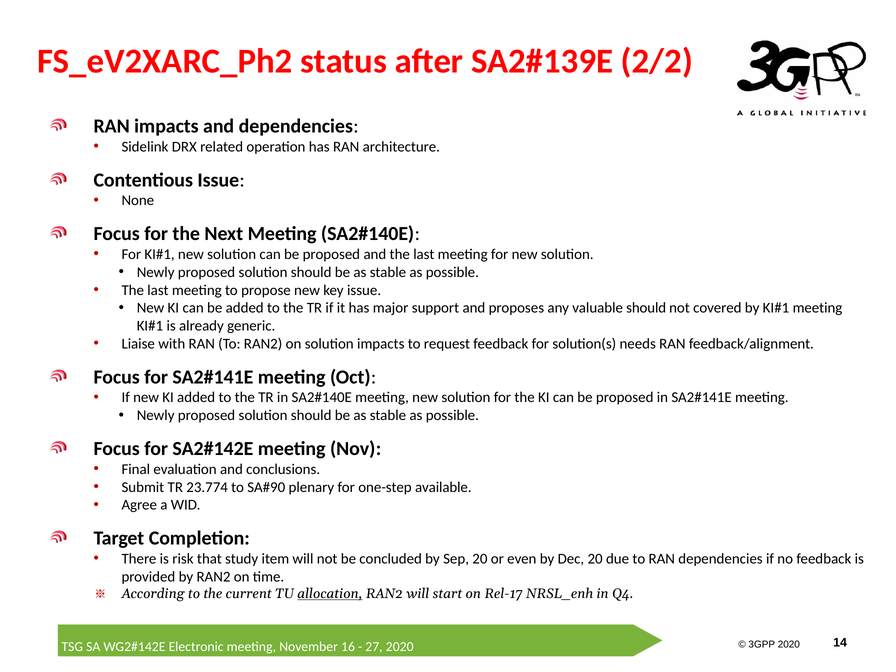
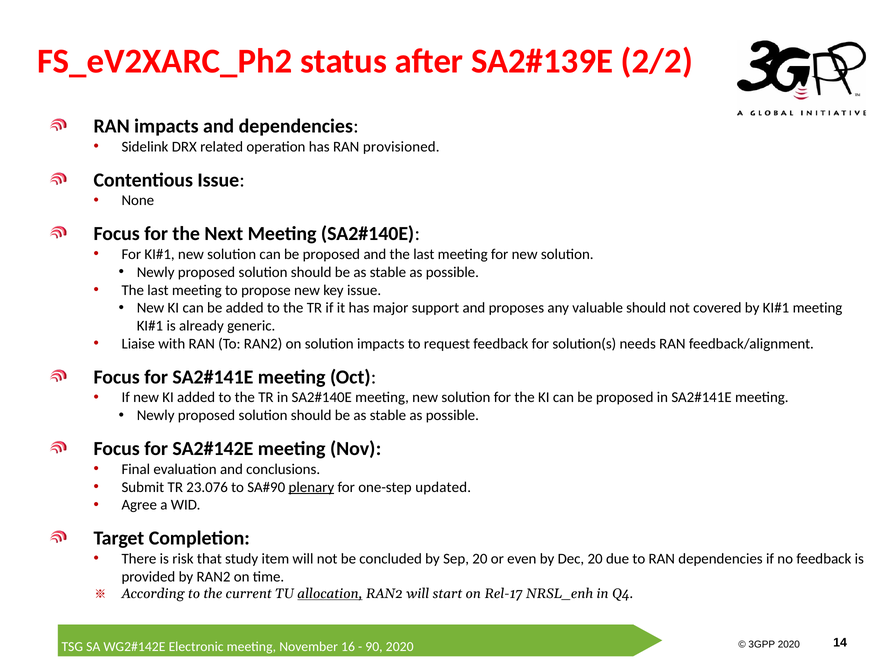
architecture: architecture -> provisioned (401, 147)
23.774: 23.774 -> 23.076 (207, 487)
plenary underline: none -> present (311, 487)
available: available -> updated (443, 487)
27: 27 -> 90 (374, 647)
